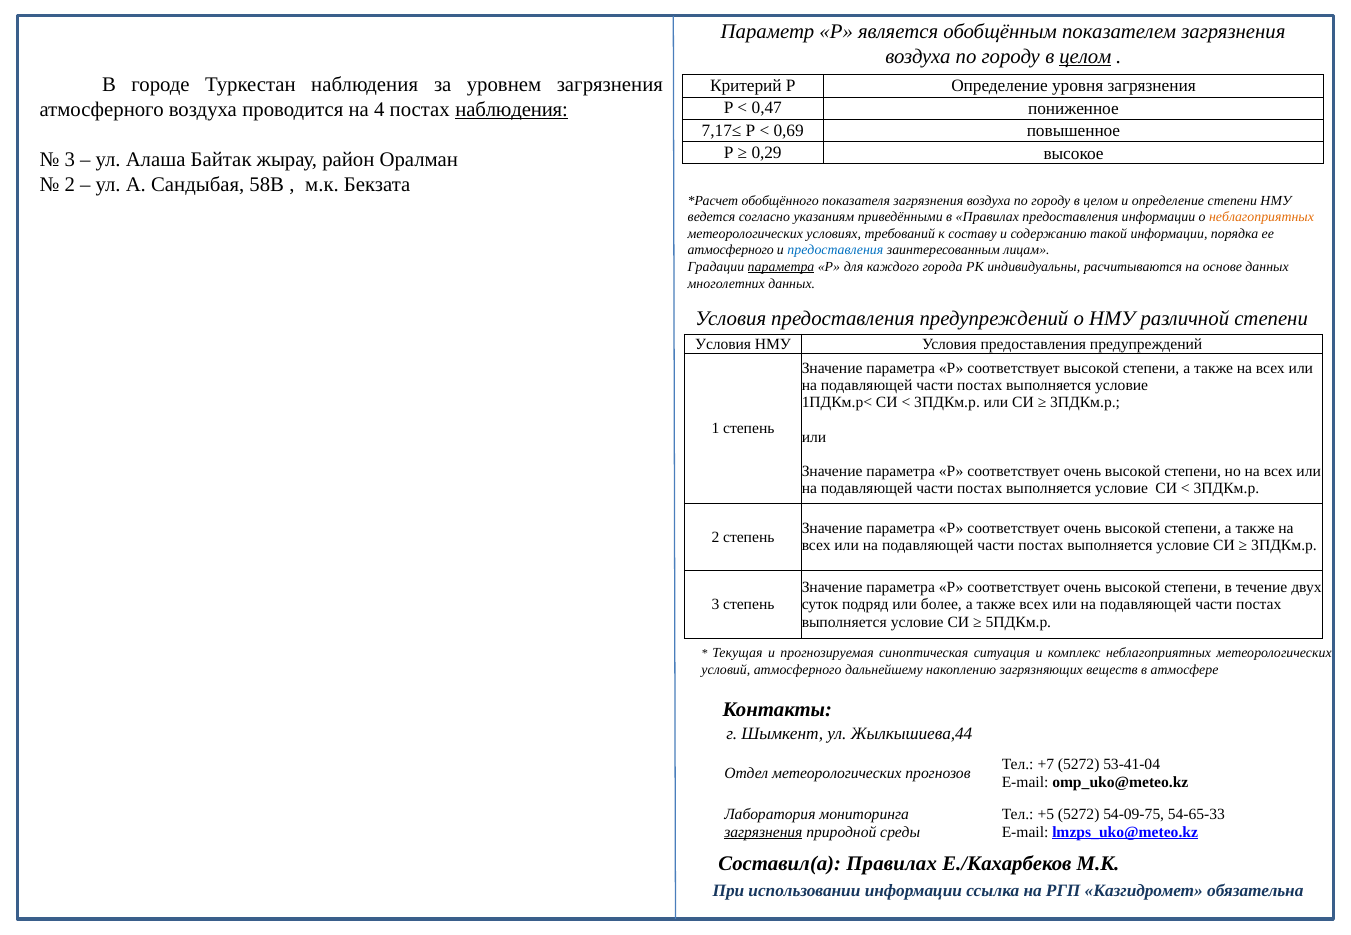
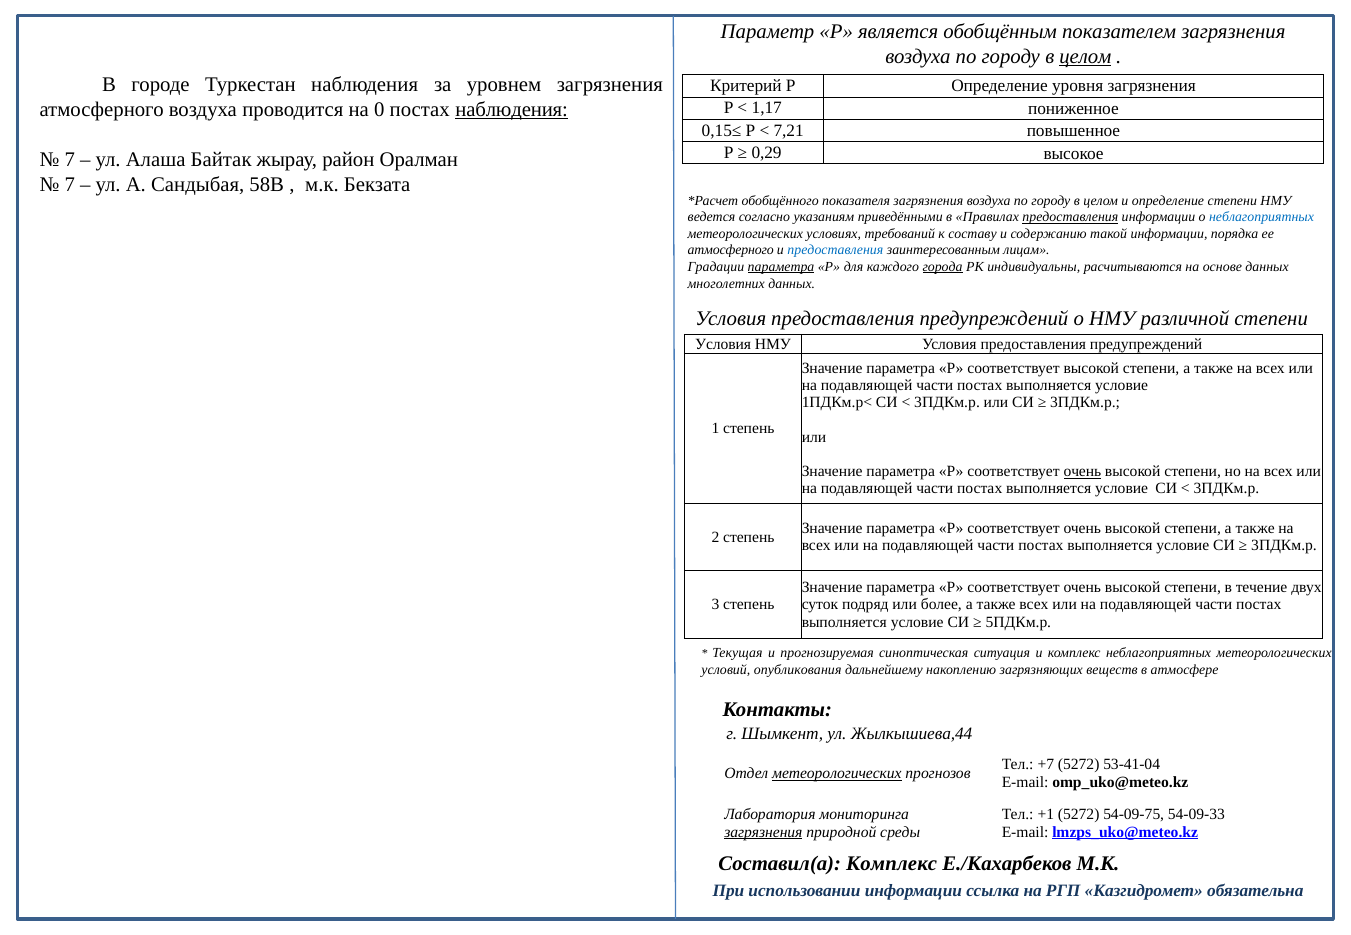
0,47: 0,47 -> 1,17 (767, 108)
4: 4 -> 0 (379, 110)
7,17≤: 7,17≤ -> 0,15≤ (722, 130)
0,69: 0,69 -> 7,21 (789, 130)
3: 3 -> 7 (70, 160)
2: 2 -> 7 (70, 185)
предоставления underline: none -> present (1070, 217)
неблагоприятных colour: orange -> blue (1261, 217)
города underline: none -> present (943, 267)
очень underline: none -> present (1082, 472)
условий атмосферного: атмосферного -> опубликования (798, 670)
метеорологических underline: none -> present (837, 774)
+5: +5 -> +1 (1046, 815)
54-65-33: 54-65-33 -> 54-09-33 (1196, 815)
Составил(а Правилах: Правилах -> Комплекс (892, 864)
